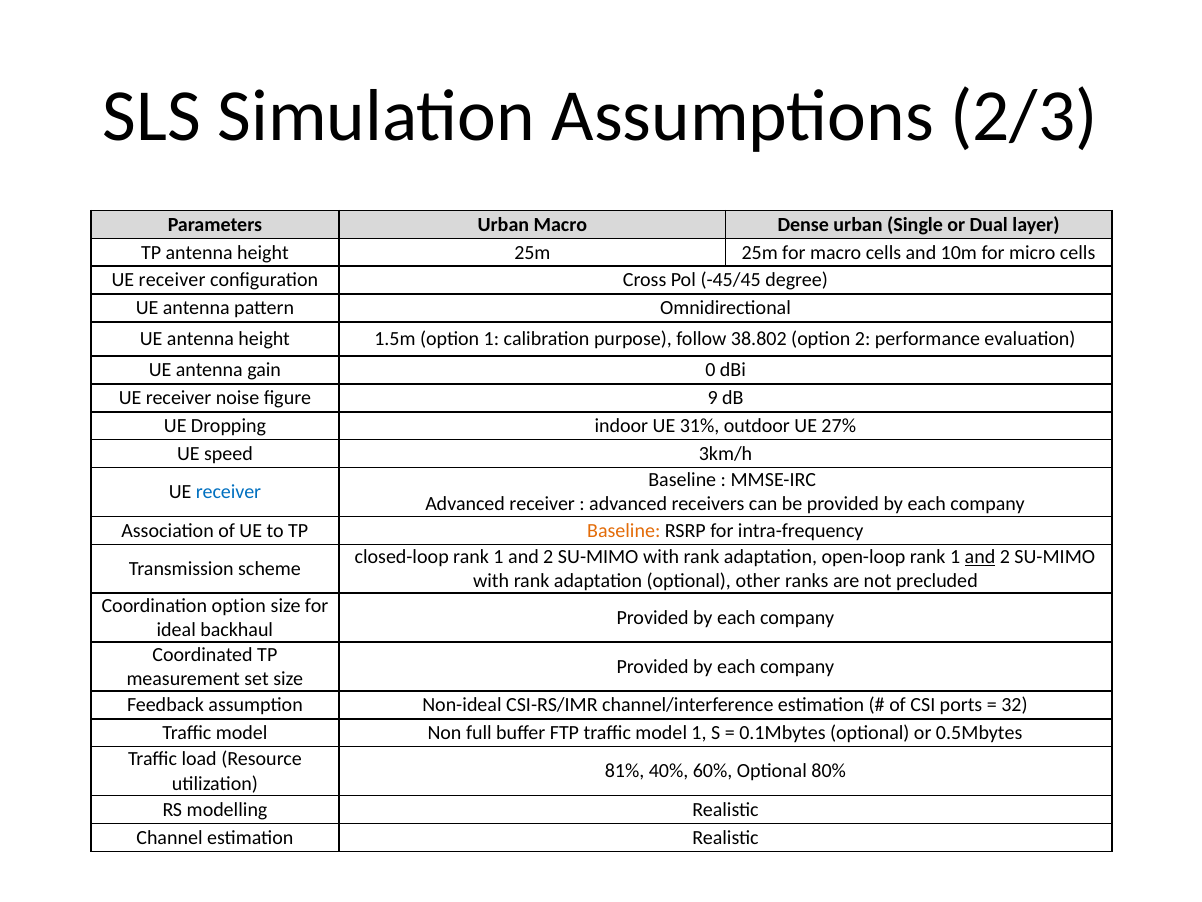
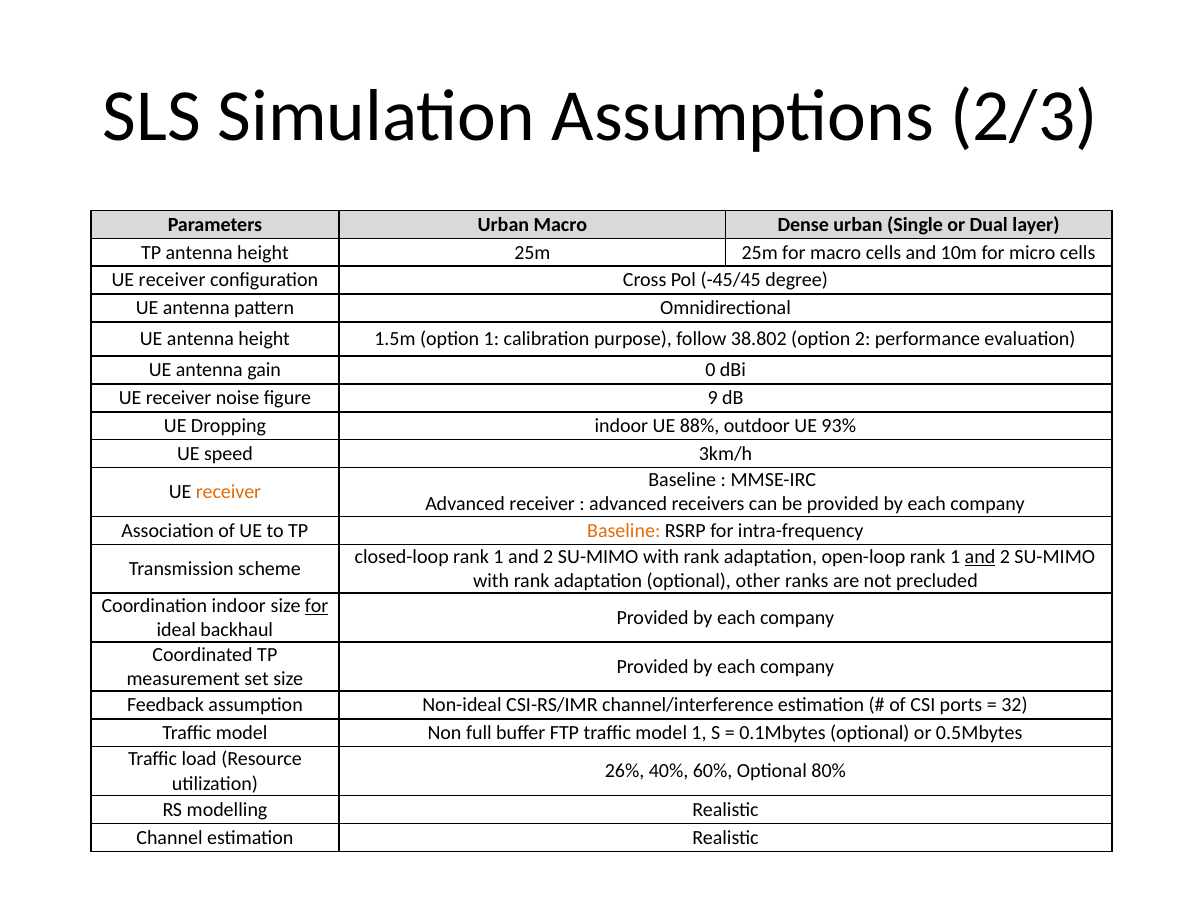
31%: 31% -> 88% (700, 426)
27%: 27% -> 93% (839, 426)
receiver colour: blue -> orange (228, 492)
Coordination option: option -> indoor (239, 605)
for underline: none -> present (317, 605)
81%: 81% -> 26% (625, 771)
